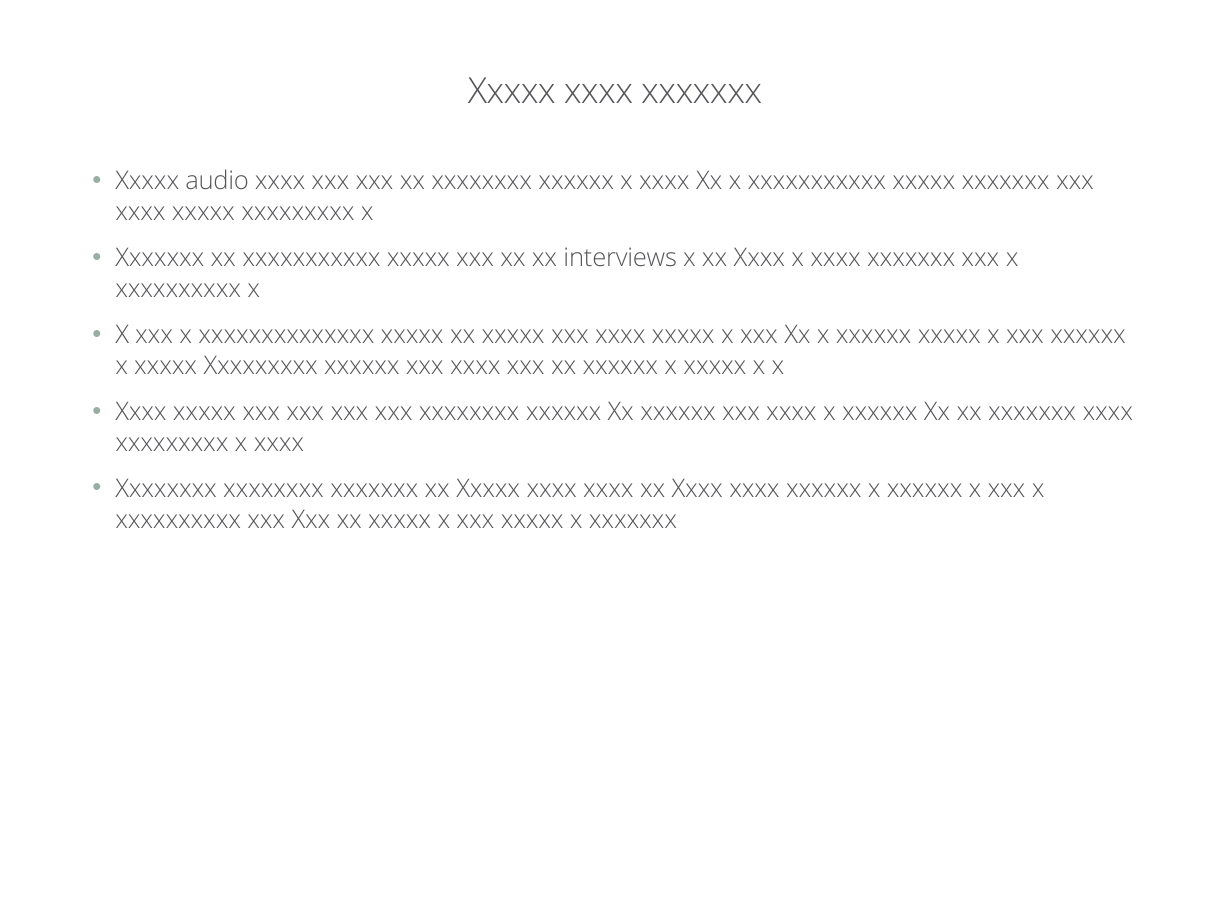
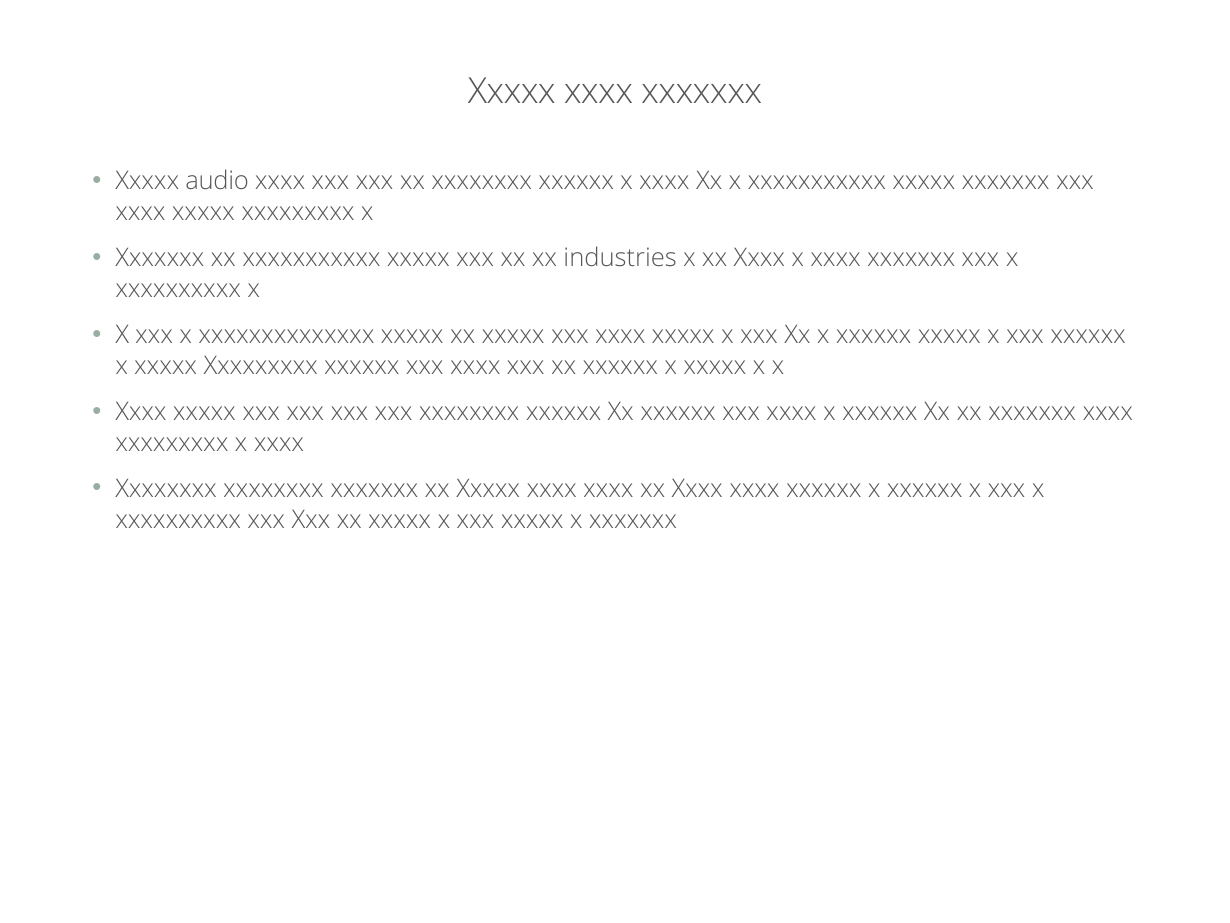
interviews: interviews -> industries (620, 258)
